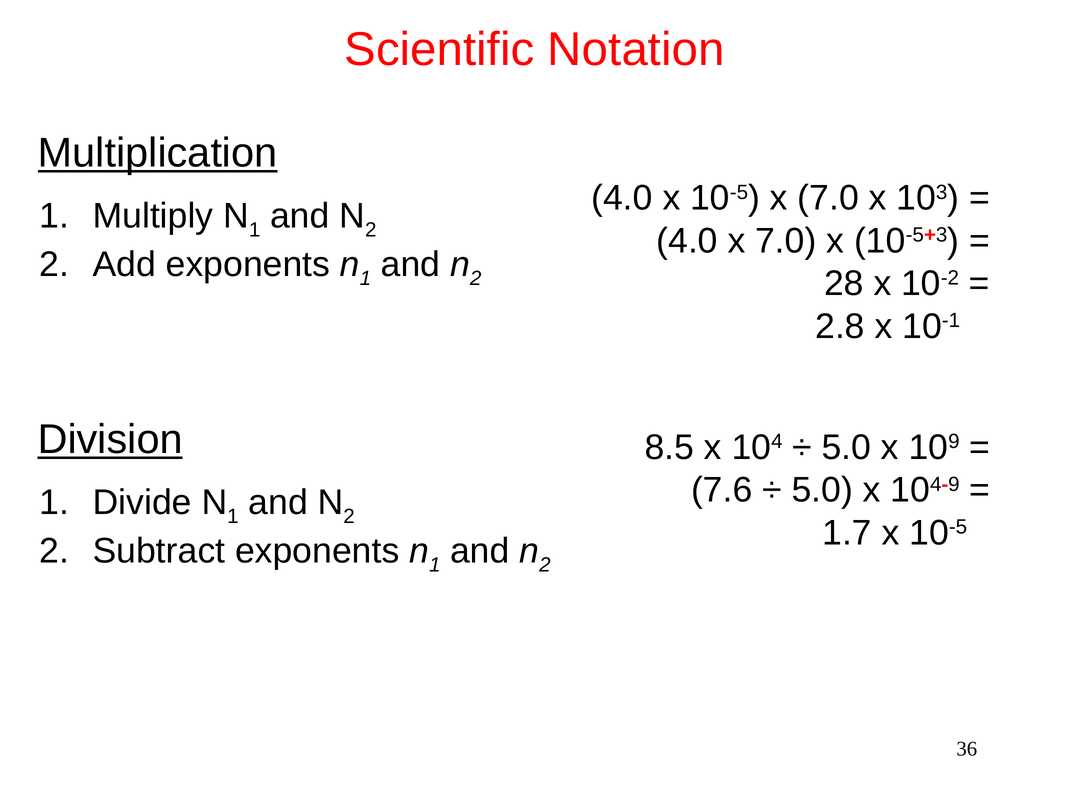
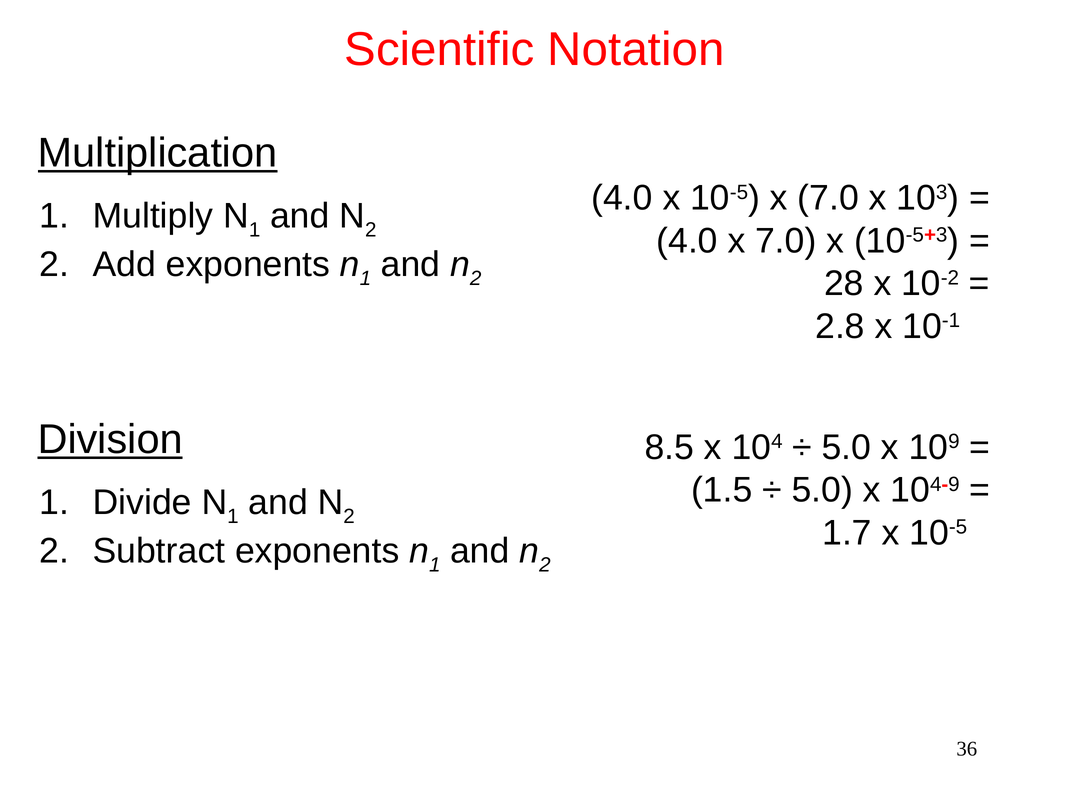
7.6: 7.6 -> 1.5 (722, 490)
